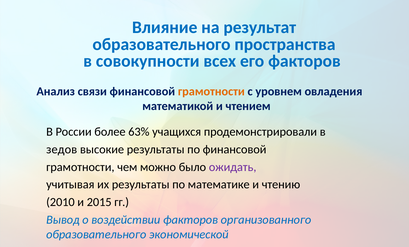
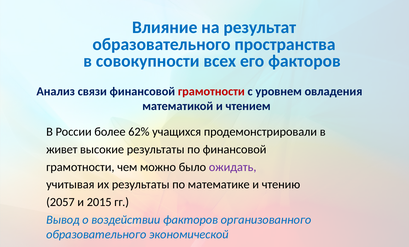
грамотности colour: orange -> red (211, 91)
63%: 63% -> 62% (139, 132)
зедов: зедов -> живет (62, 149)
2010: 2010 -> 2057 (60, 202)
